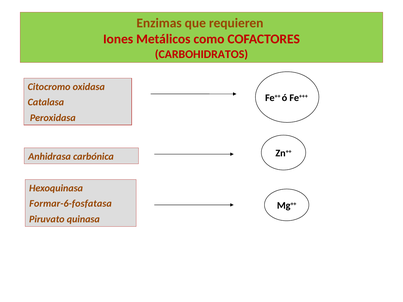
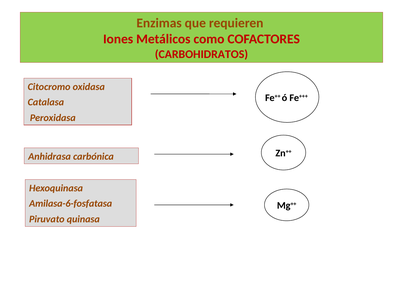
Formar-6-fosfatasa: Formar-6-fosfatasa -> Amilasa-6-fosfatasa (71, 204)
